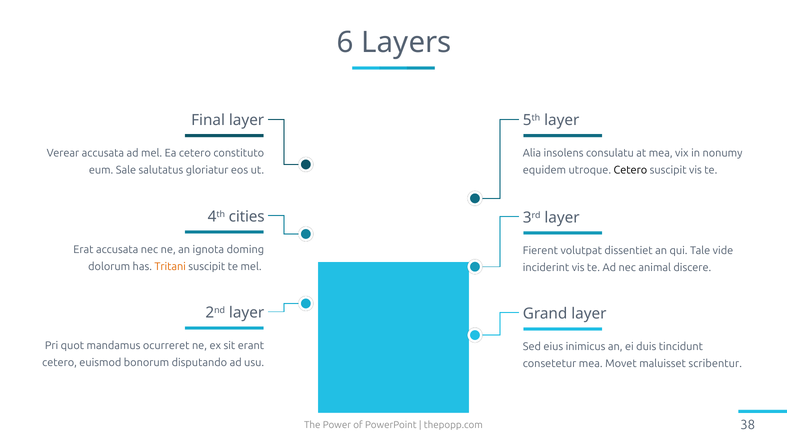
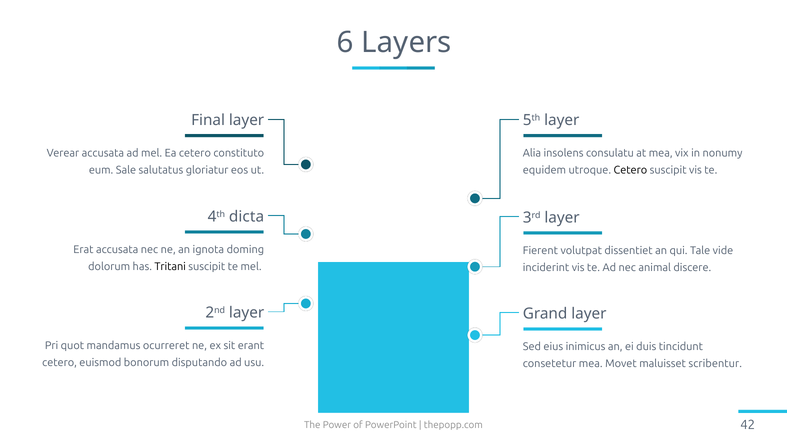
cities: cities -> dicta (247, 217)
Tritani colour: orange -> black (170, 266)
38: 38 -> 42 (748, 425)
